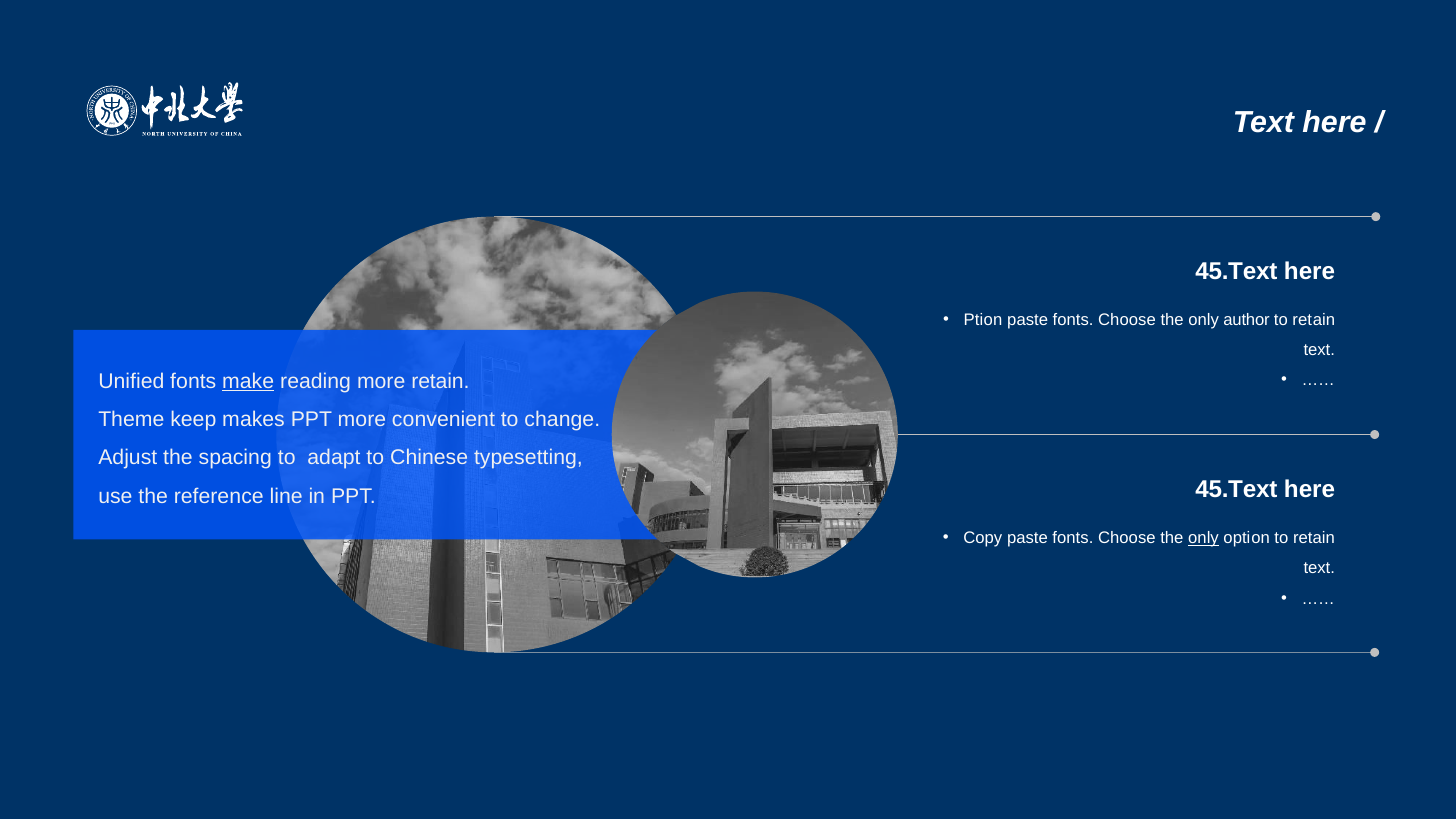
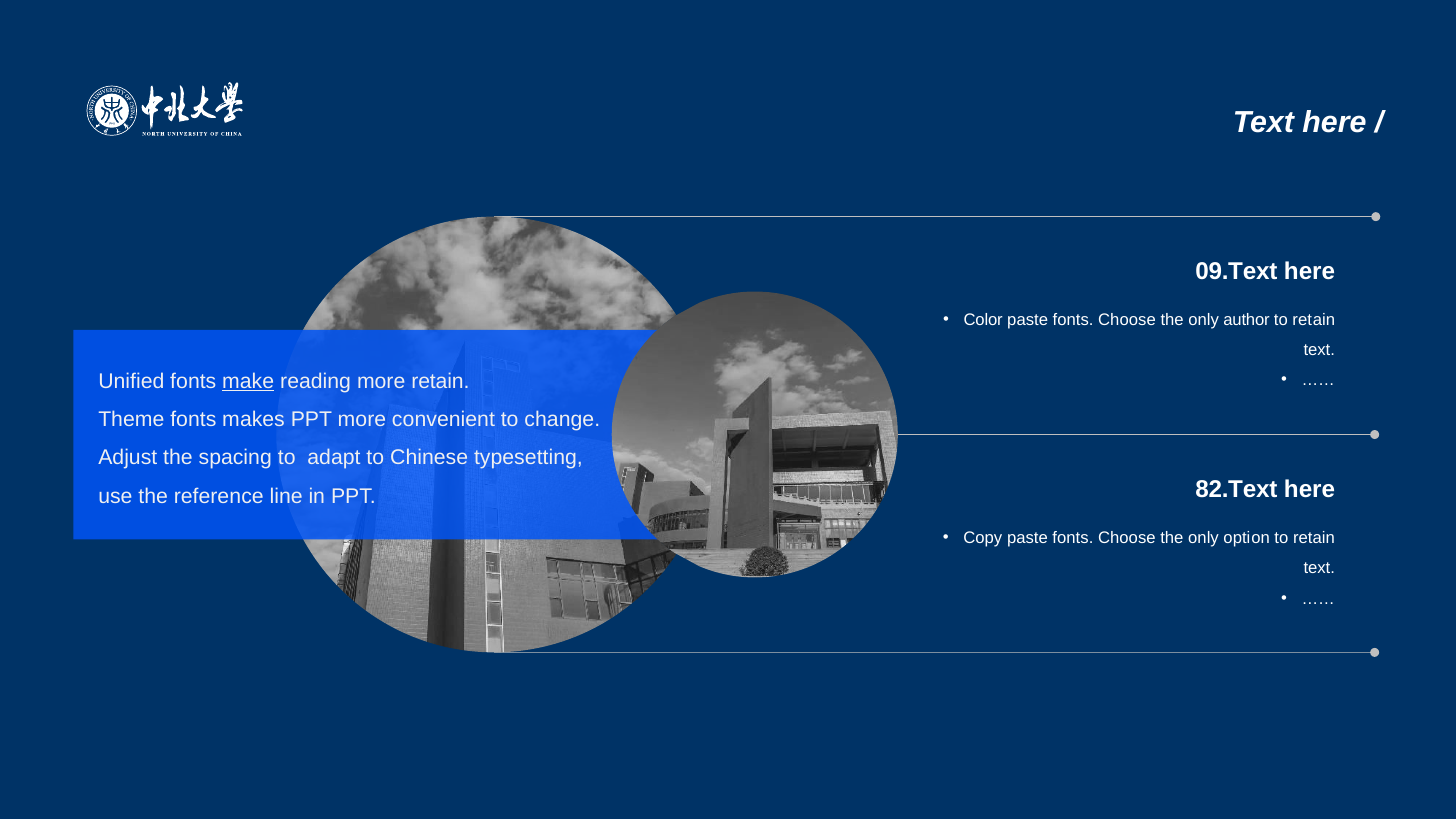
45.Text: 45.Text -> 09.Text (1236, 271)
Ption: Ption -> Color (983, 320)
Theme keep: keep -> fonts (193, 420)
45.Text: 45.Text -> 82.Text (1236, 490)
only underline: present -> none (1204, 538)
